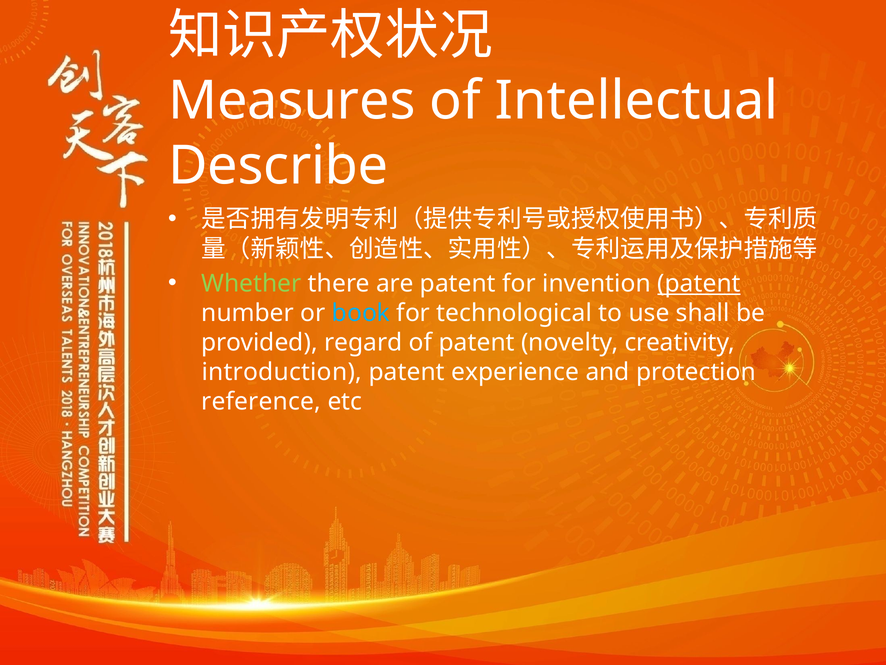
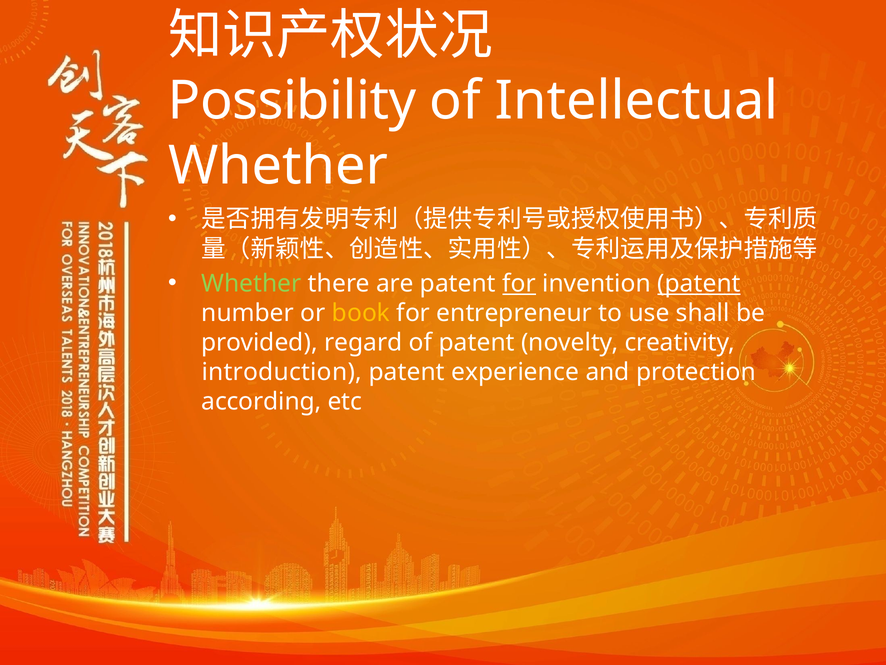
Measures: Measures -> Possibility (292, 101)
Describe: Describe -> Whether (278, 166)
for underline: none -> present (519, 283)
book colour: light blue -> yellow (361, 313)
technological: technological -> entrepreneur (514, 313)
reference: reference -> according (261, 401)
